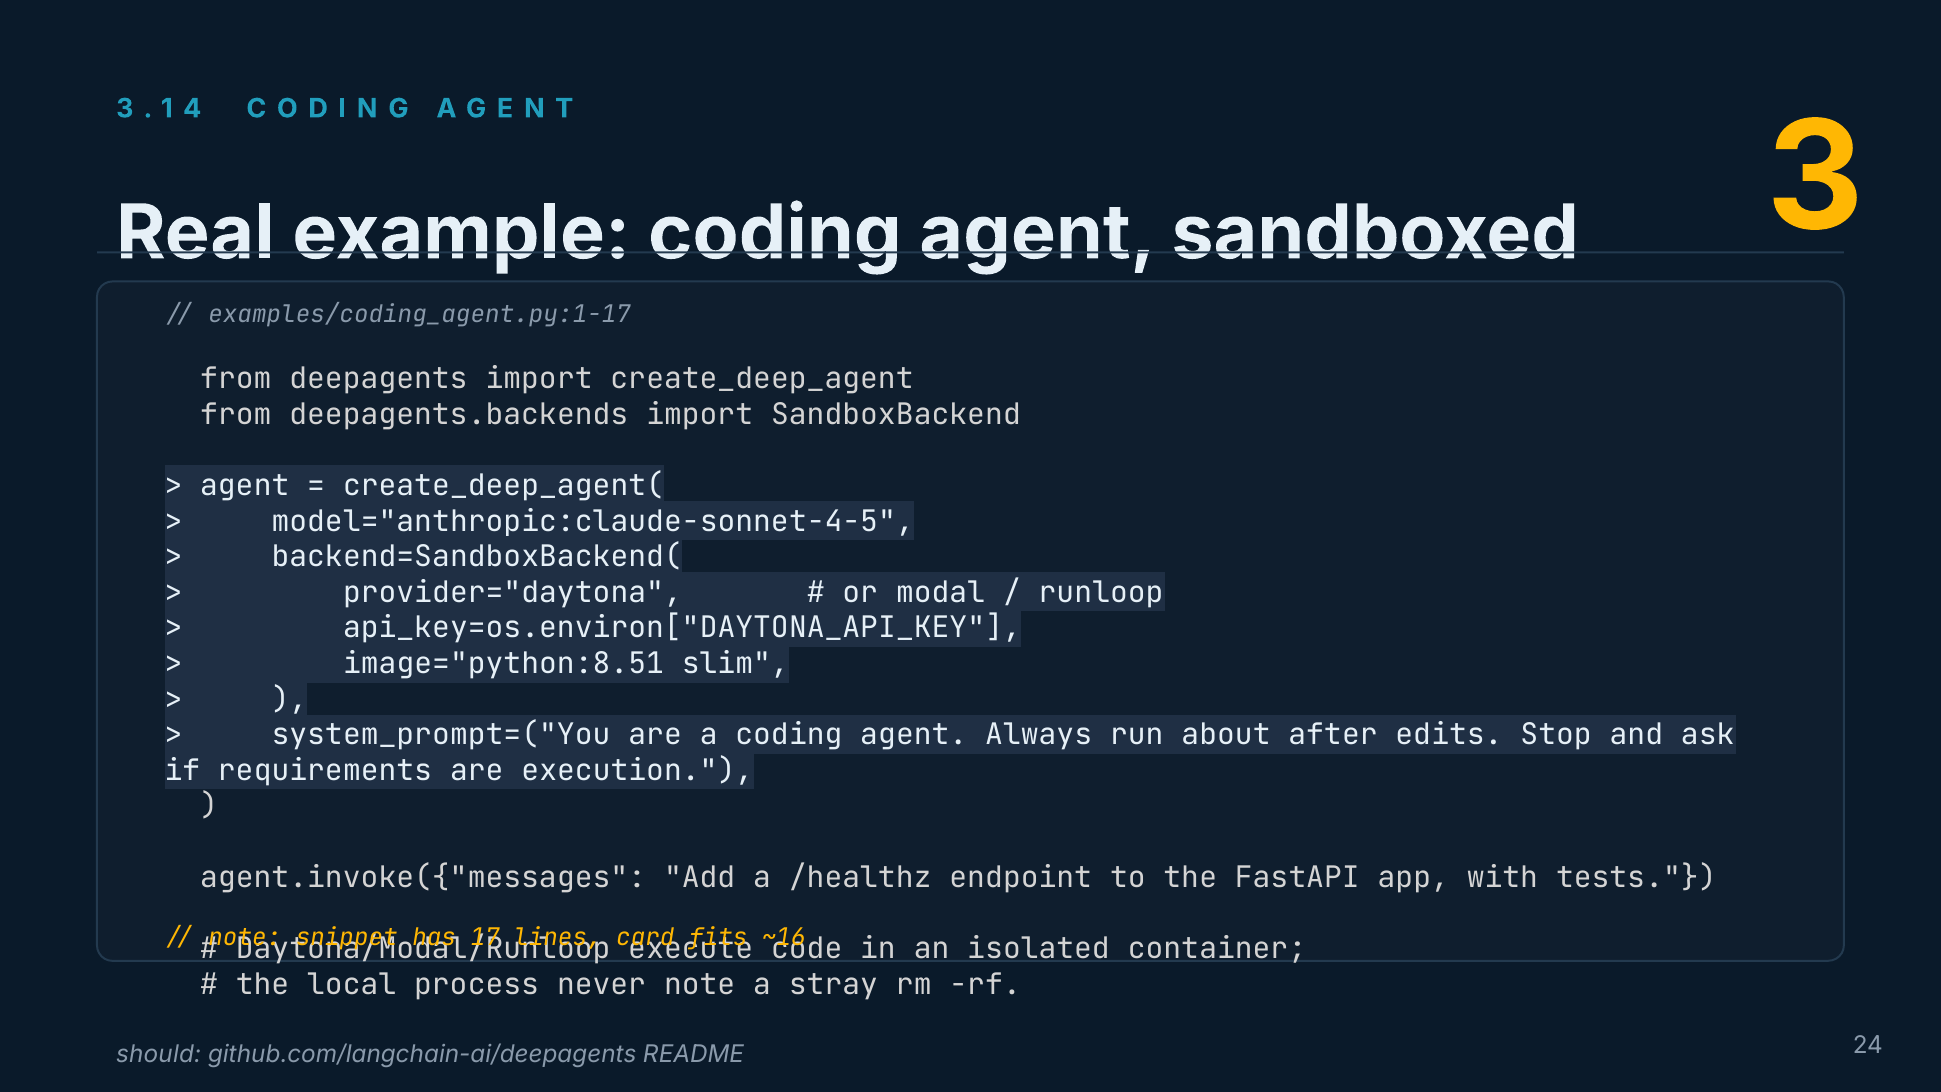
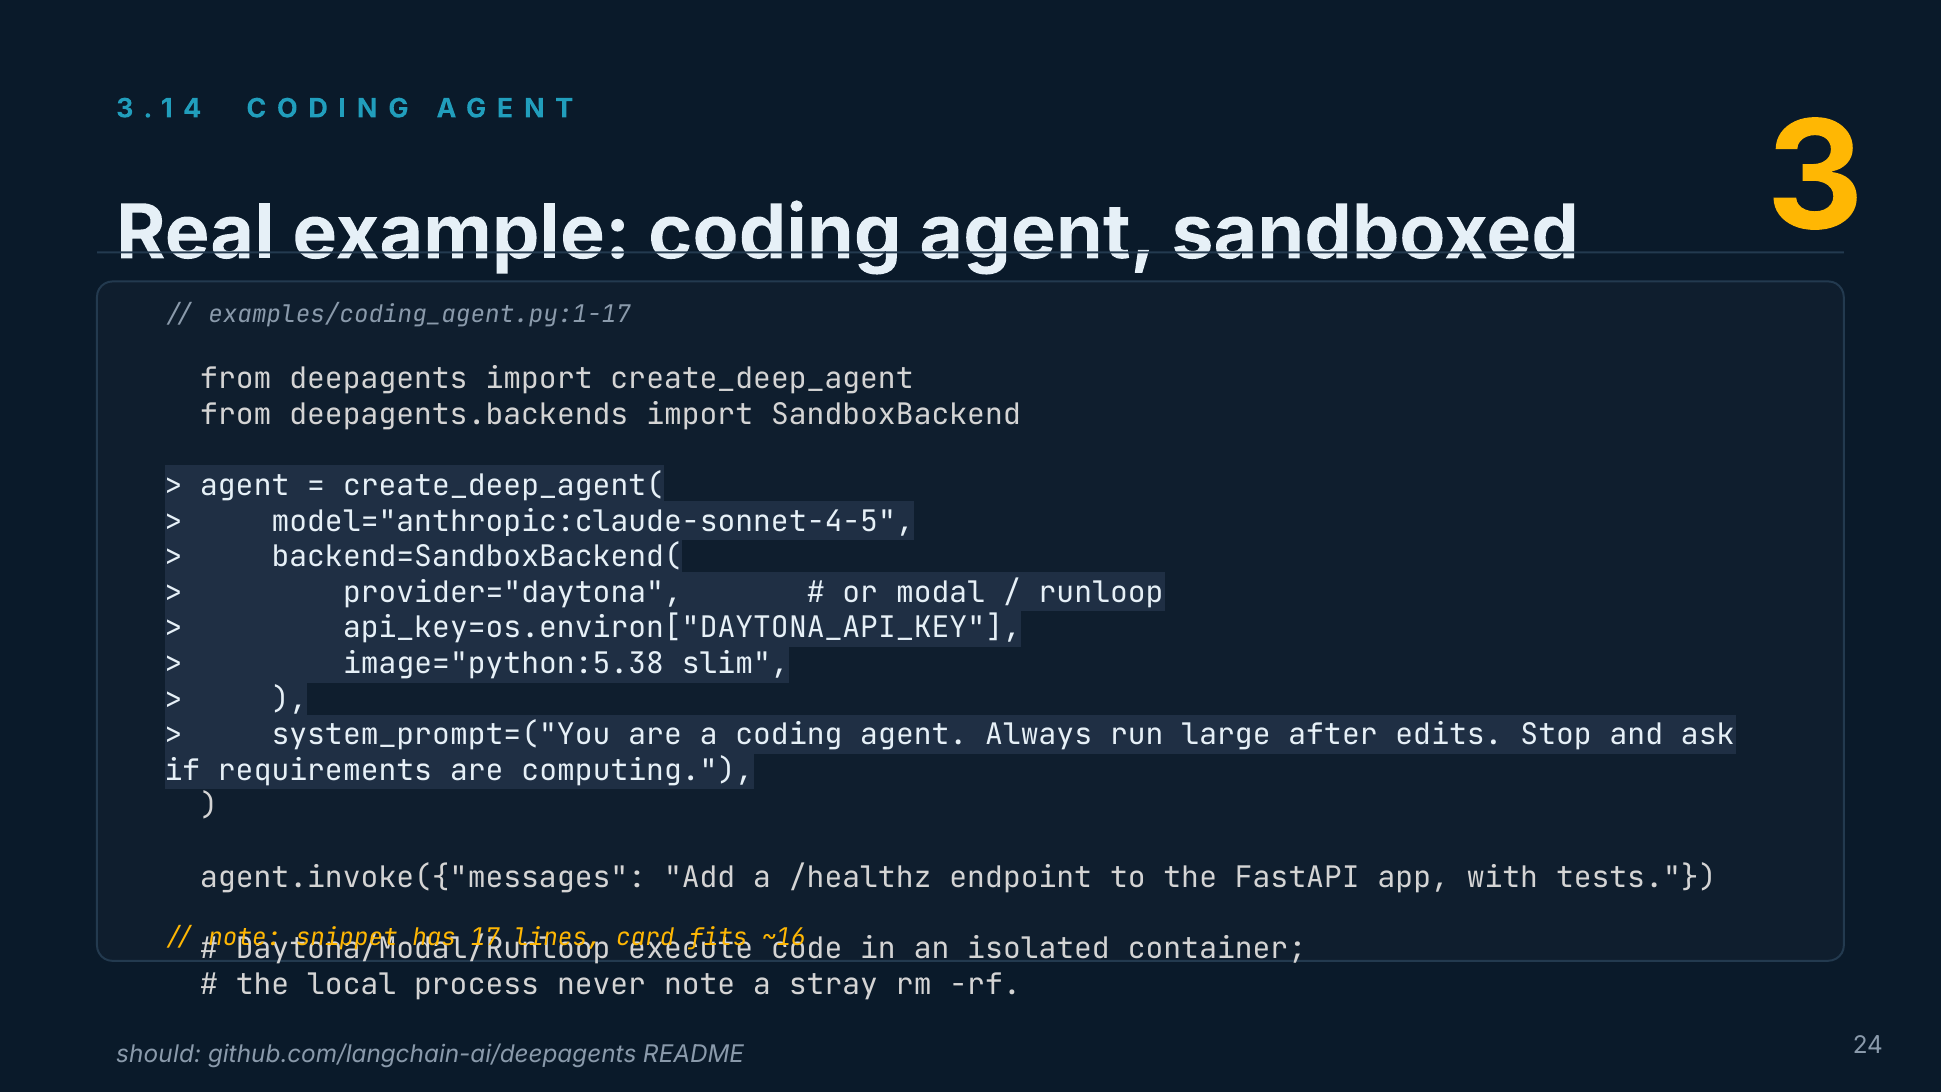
image="python:8.51-slim: image="python:8.51-slim -> image="python:5.38-slim (566, 664)
about: about -> large (1226, 735)
execution: execution -> computing (637, 770)
